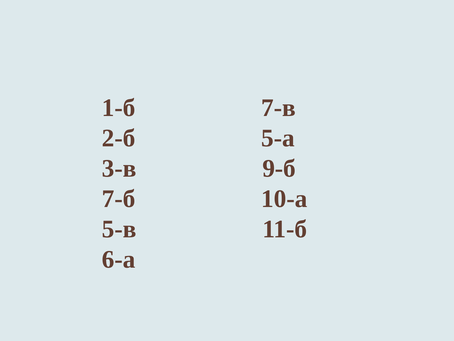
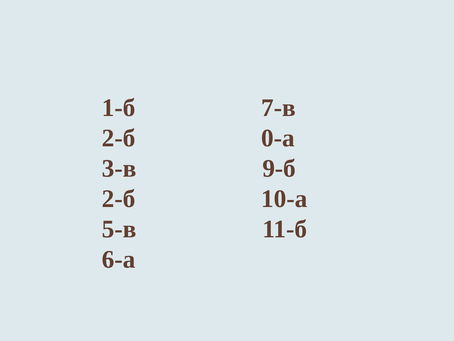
5-а: 5-а -> 0-а (278, 138)
7-б: 7-б -> 2-б (119, 199)
